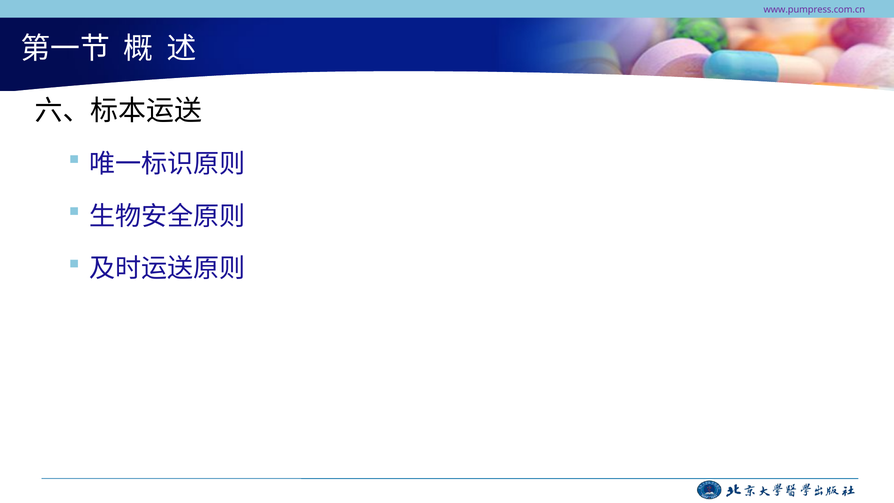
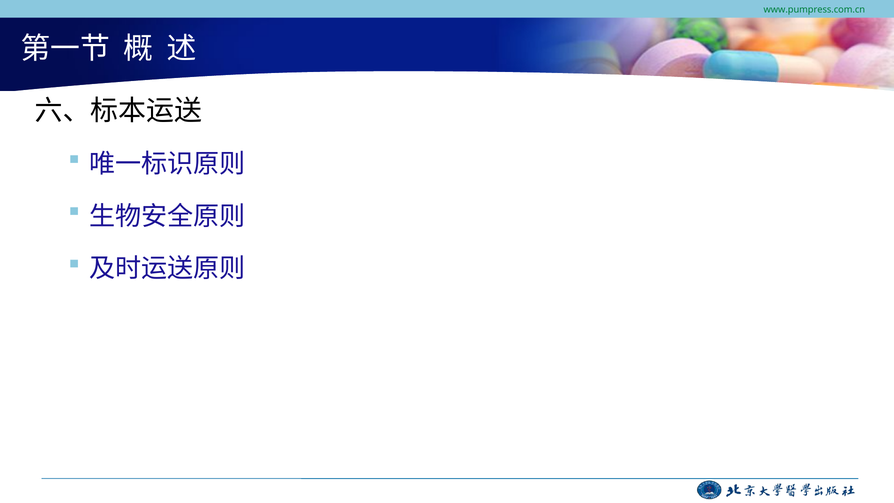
www.pumpress.com.cn colour: purple -> green (814, 10)
